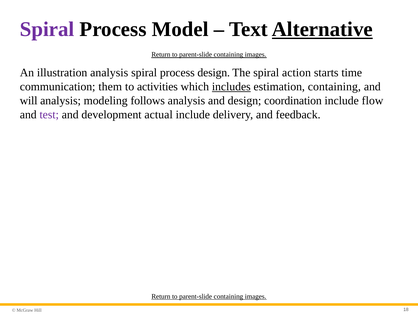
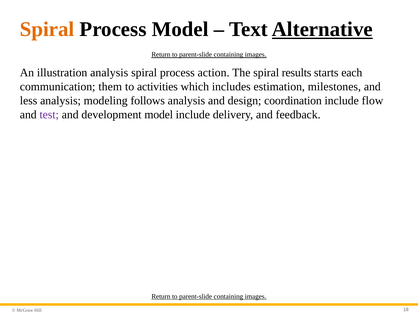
Spiral colour: purple -> orange (47, 29)
process design: design -> action (214, 73)
action: action -> results (297, 73)
time: time -> each (352, 73)
includes underline: present -> none (231, 87)
estimation containing: containing -> milestones (334, 87)
will: will -> less (29, 101)
development actual: actual -> model (159, 114)
